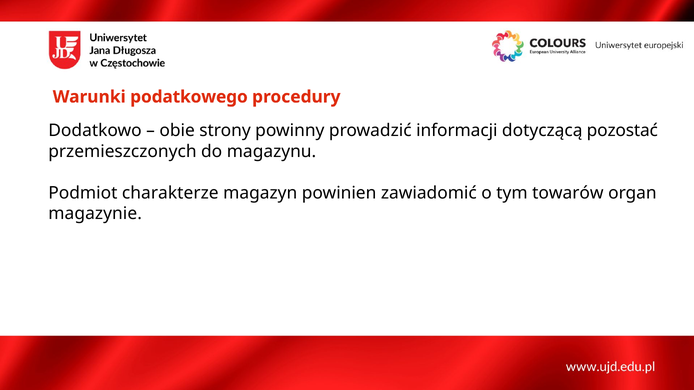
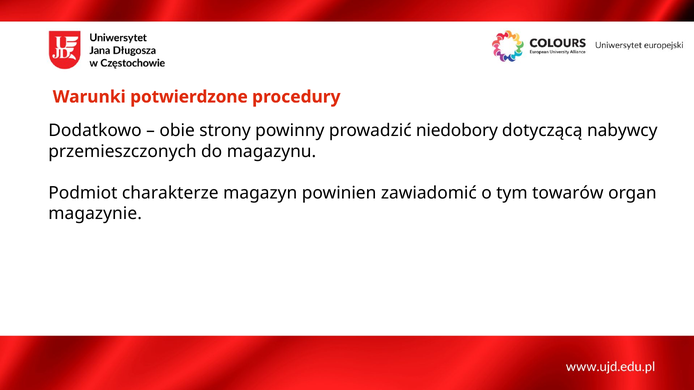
podatkowego: podatkowego -> potwierdzone (189, 97)
informacji: informacji -> niedobory (457, 131)
pozostać: pozostać -> nabywcy (622, 131)
